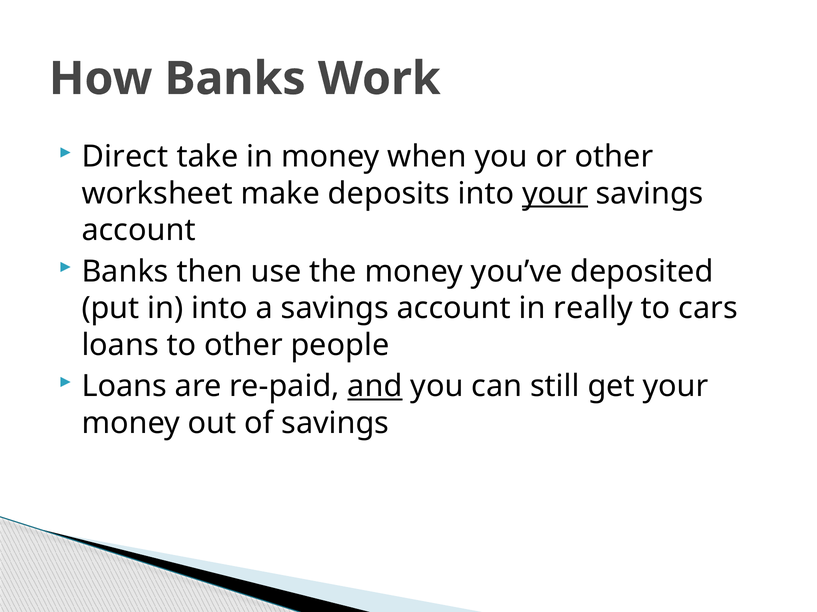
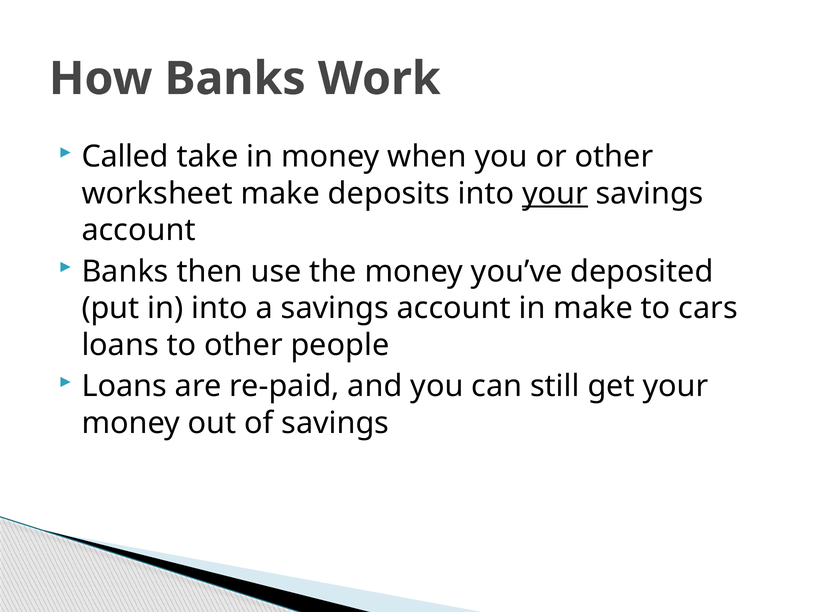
Direct: Direct -> Called (125, 157)
in really: really -> make (593, 309)
and underline: present -> none (375, 387)
